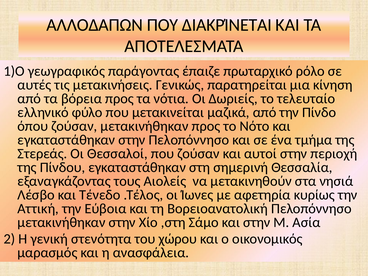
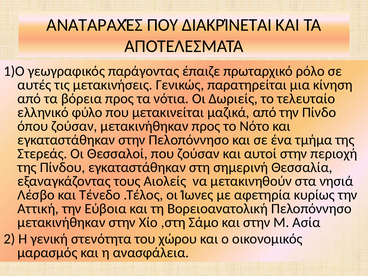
ΑΛΛΟΔΑΠΩΝ: ΑΛΛΟΔΑΠΩΝ -> ΑΝΑΤΑΡΑΧΈΣ (95, 25)
